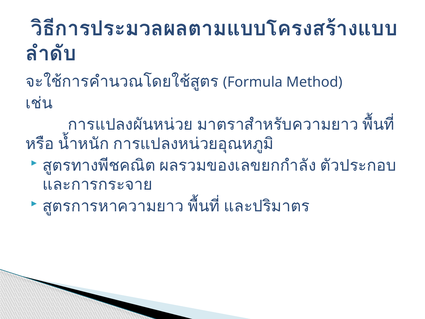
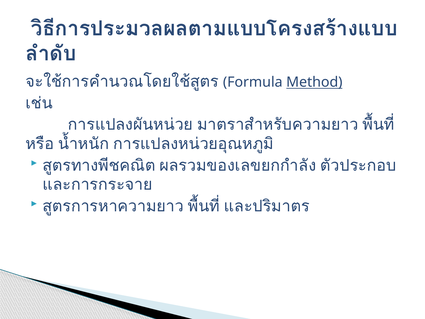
Method underline: none -> present (314, 82)
